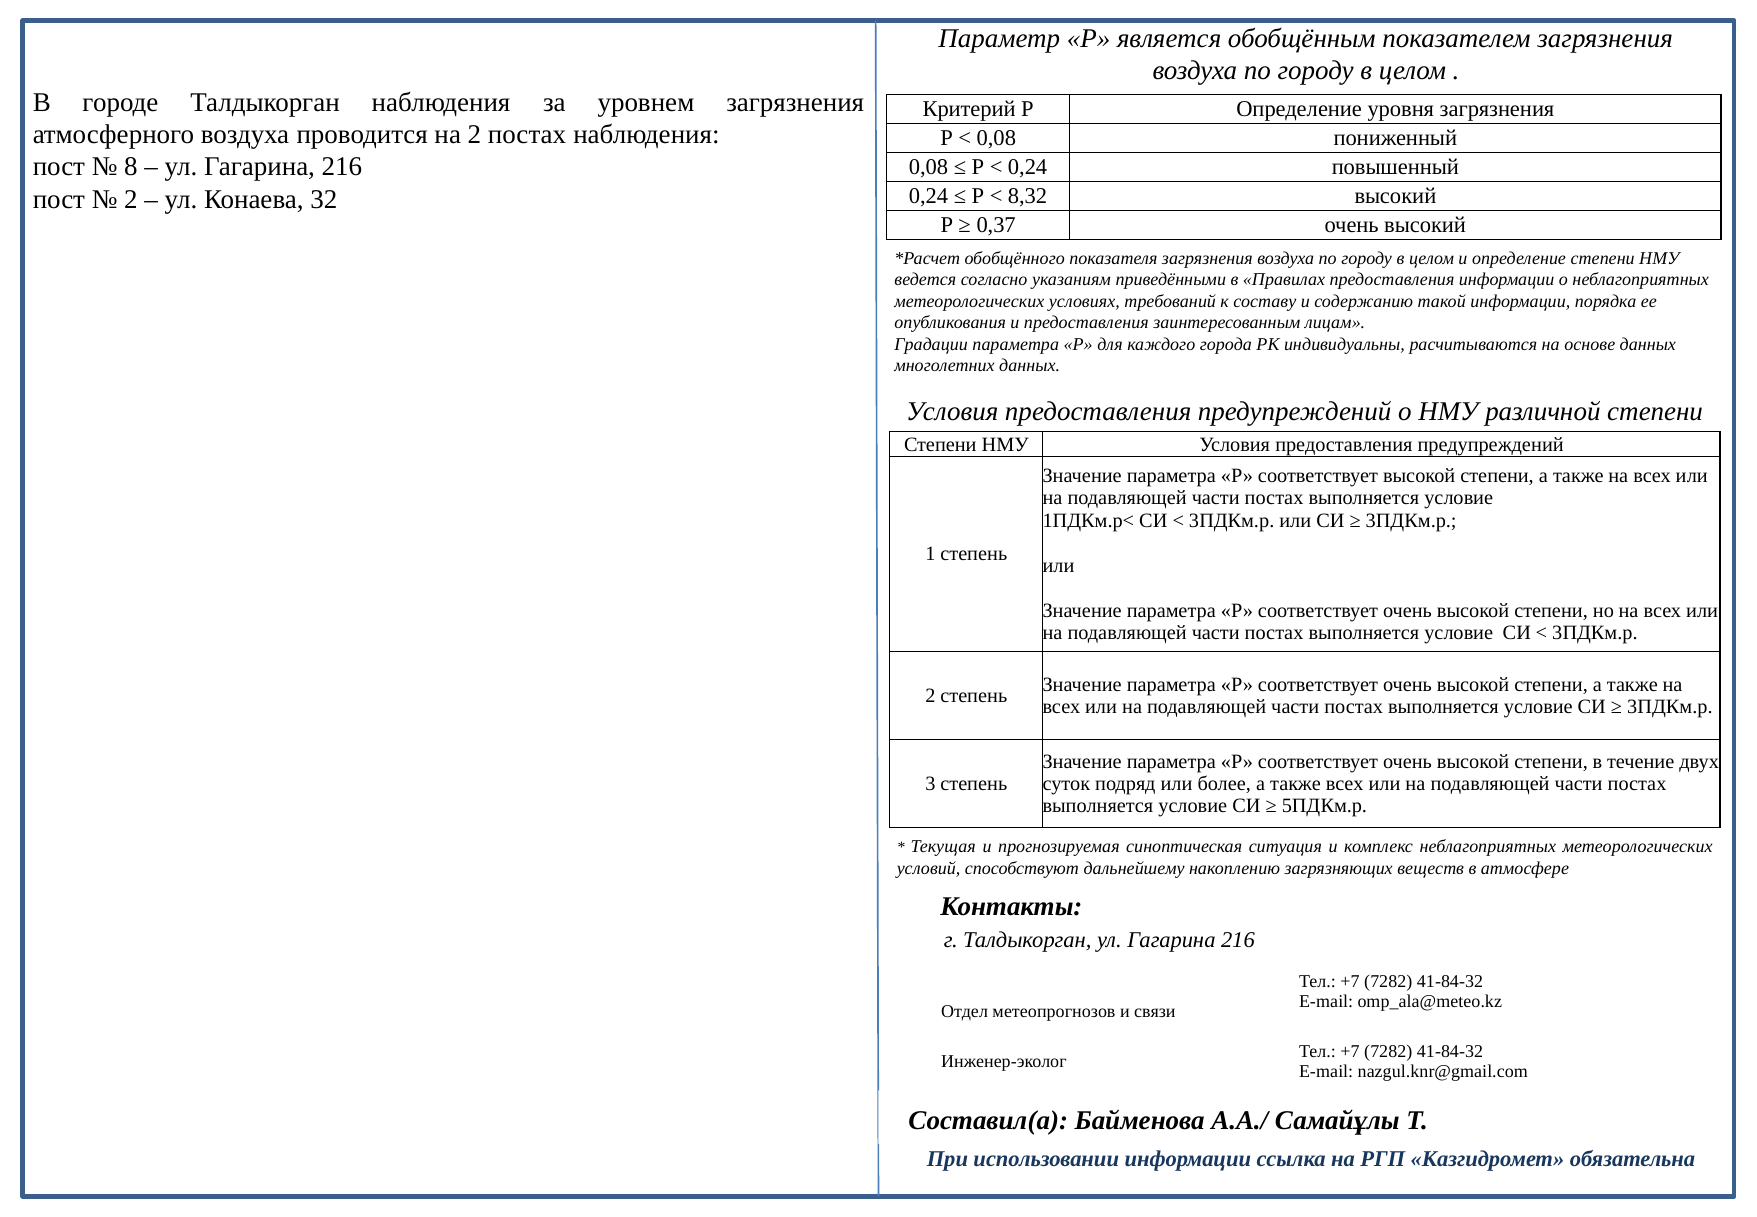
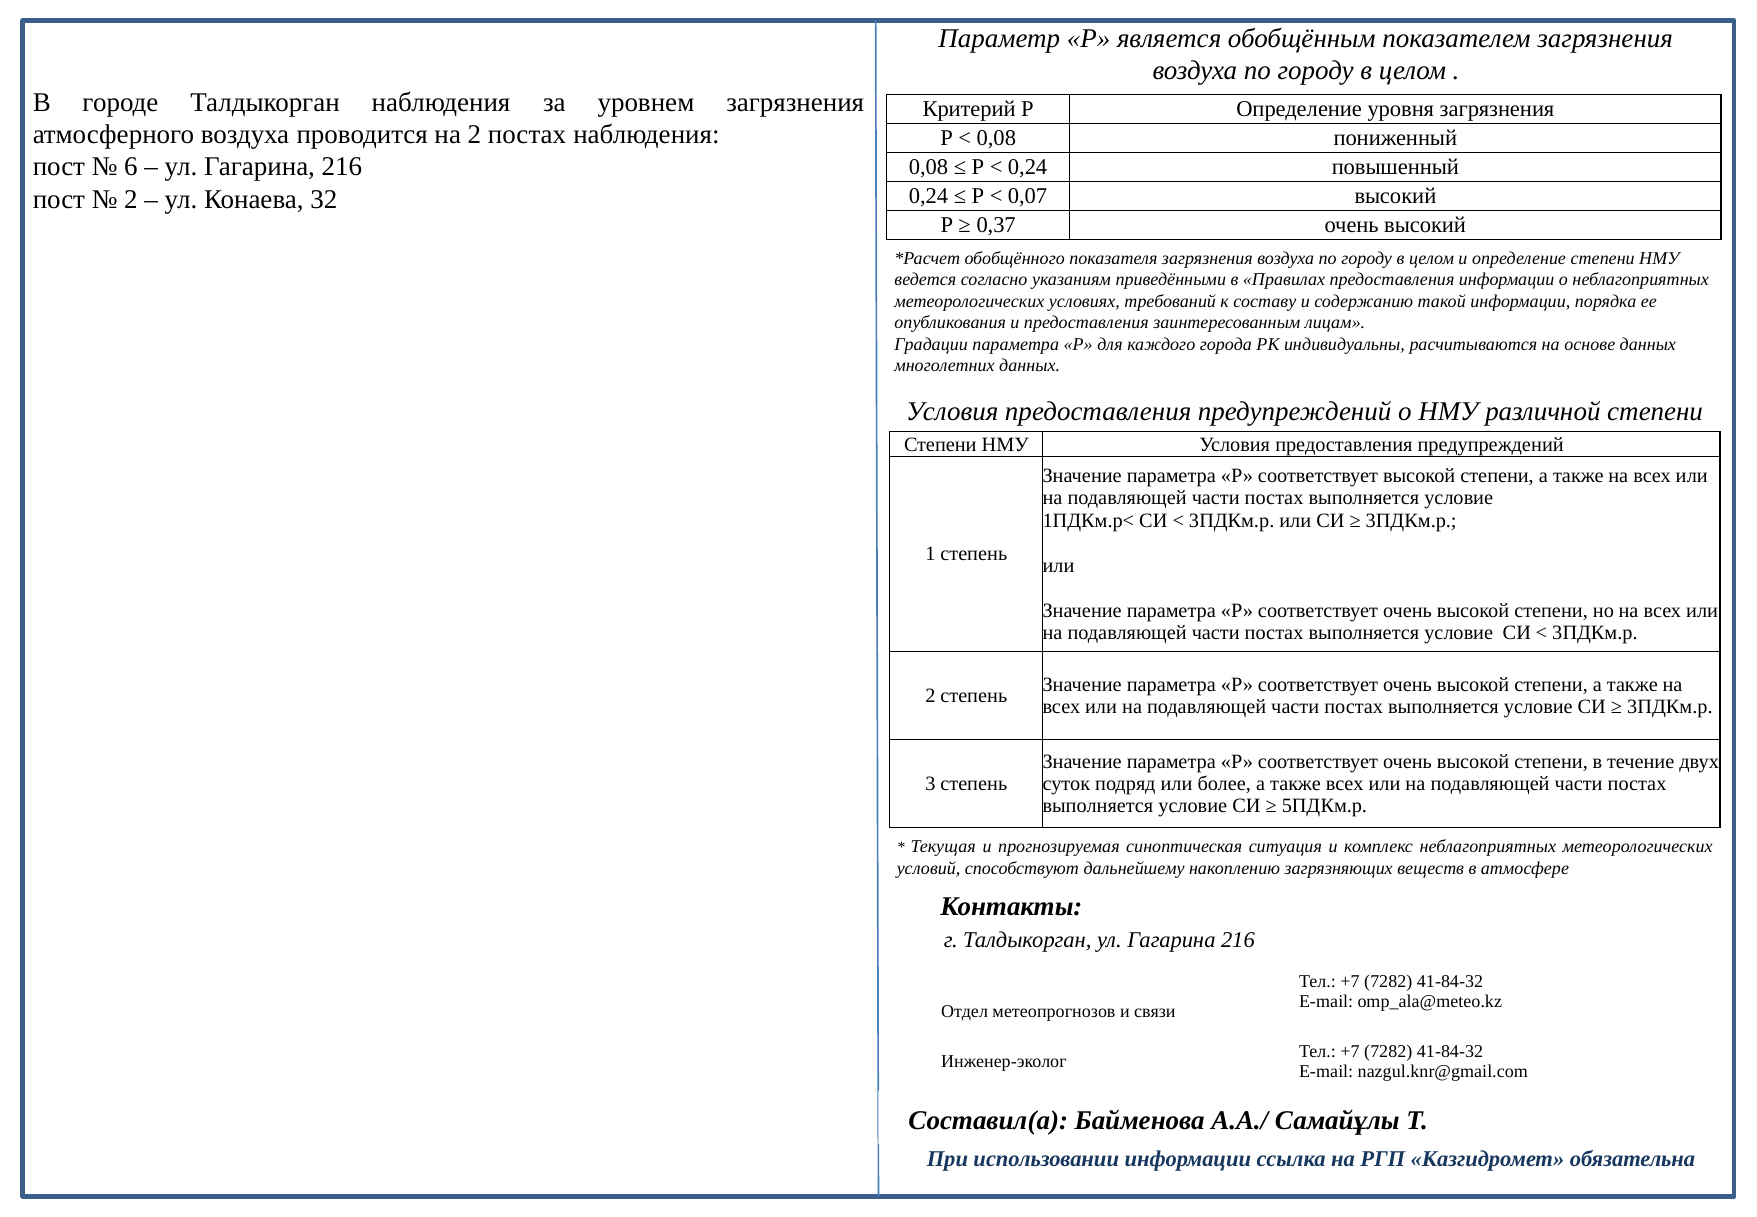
8: 8 -> 6 (131, 167)
8,32: 8,32 -> 0,07 (1028, 196)
